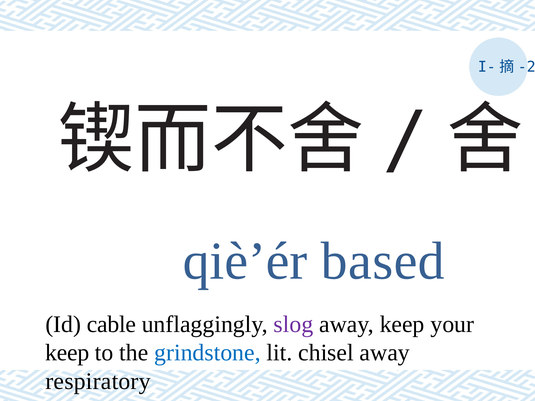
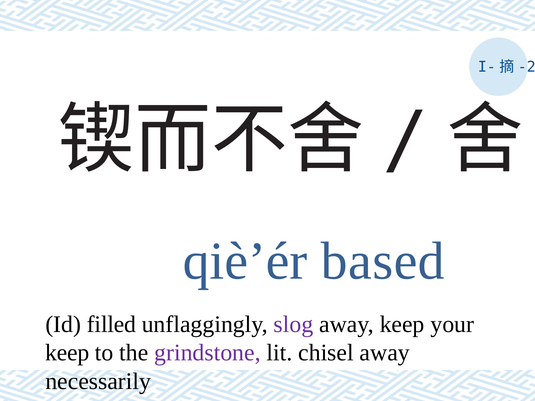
cable: cable -> filled (111, 324)
grindstone colour: blue -> purple (207, 353)
respiratory: respiratory -> necessarily (98, 381)
